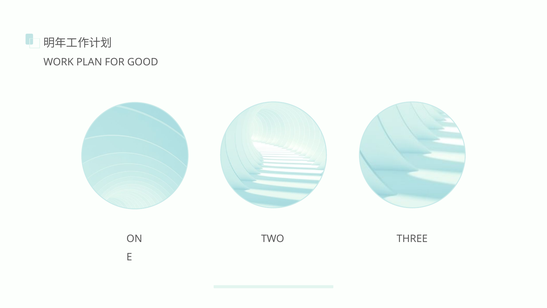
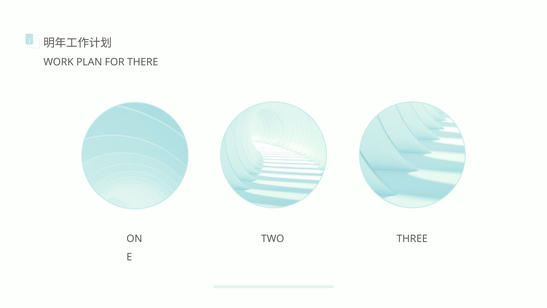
GOOD: GOOD -> THERE (143, 62)
